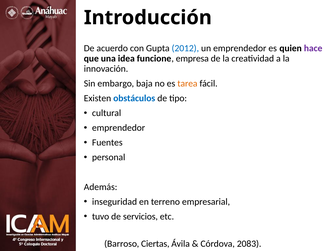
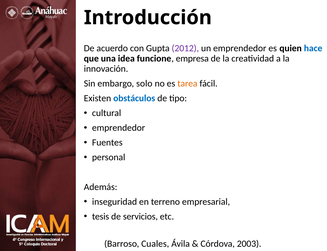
2012 colour: blue -> purple (185, 48)
hace colour: purple -> blue (313, 48)
baja: baja -> solo (144, 84)
tuvo: tuvo -> tesis (101, 217)
Ciertas: Ciertas -> Cuales (155, 244)
2083: 2083 -> 2003 (249, 244)
